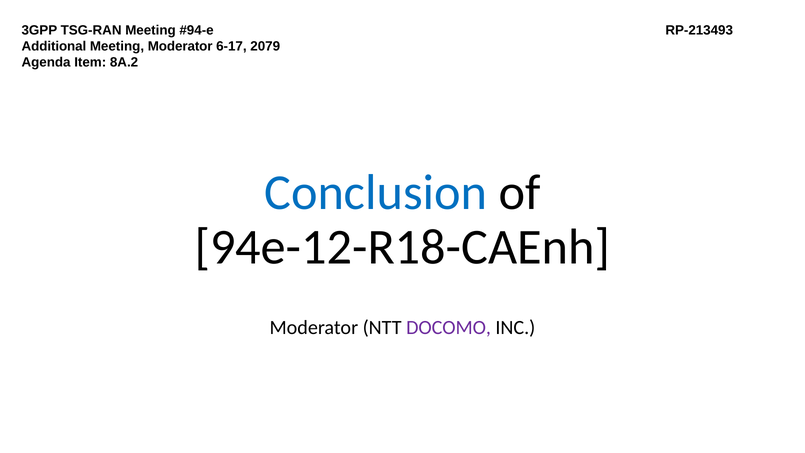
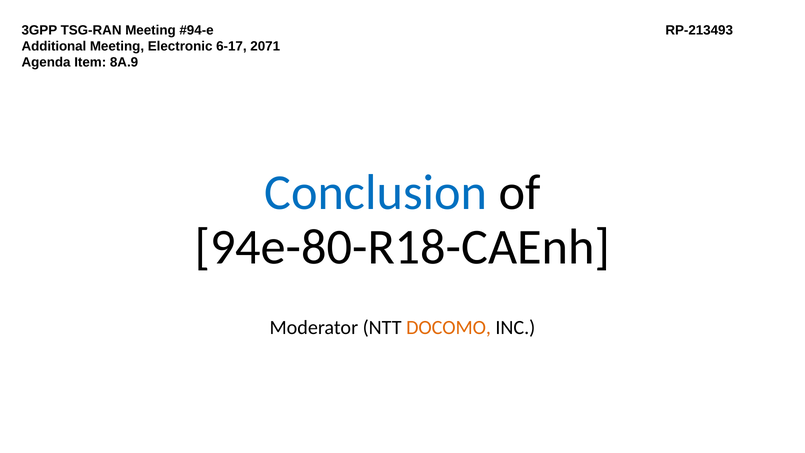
Meeting Moderator: Moderator -> Electronic (180, 46)
2079: 2079 -> 2071 (265, 46)
8A.2: 8A.2 -> 8A.9 (124, 62)
94e-12-R18-CAEnh: 94e-12-R18-CAEnh -> 94e-80-R18-CAEnh (402, 247)
DOCOMO colour: purple -> orange (449, 328)
